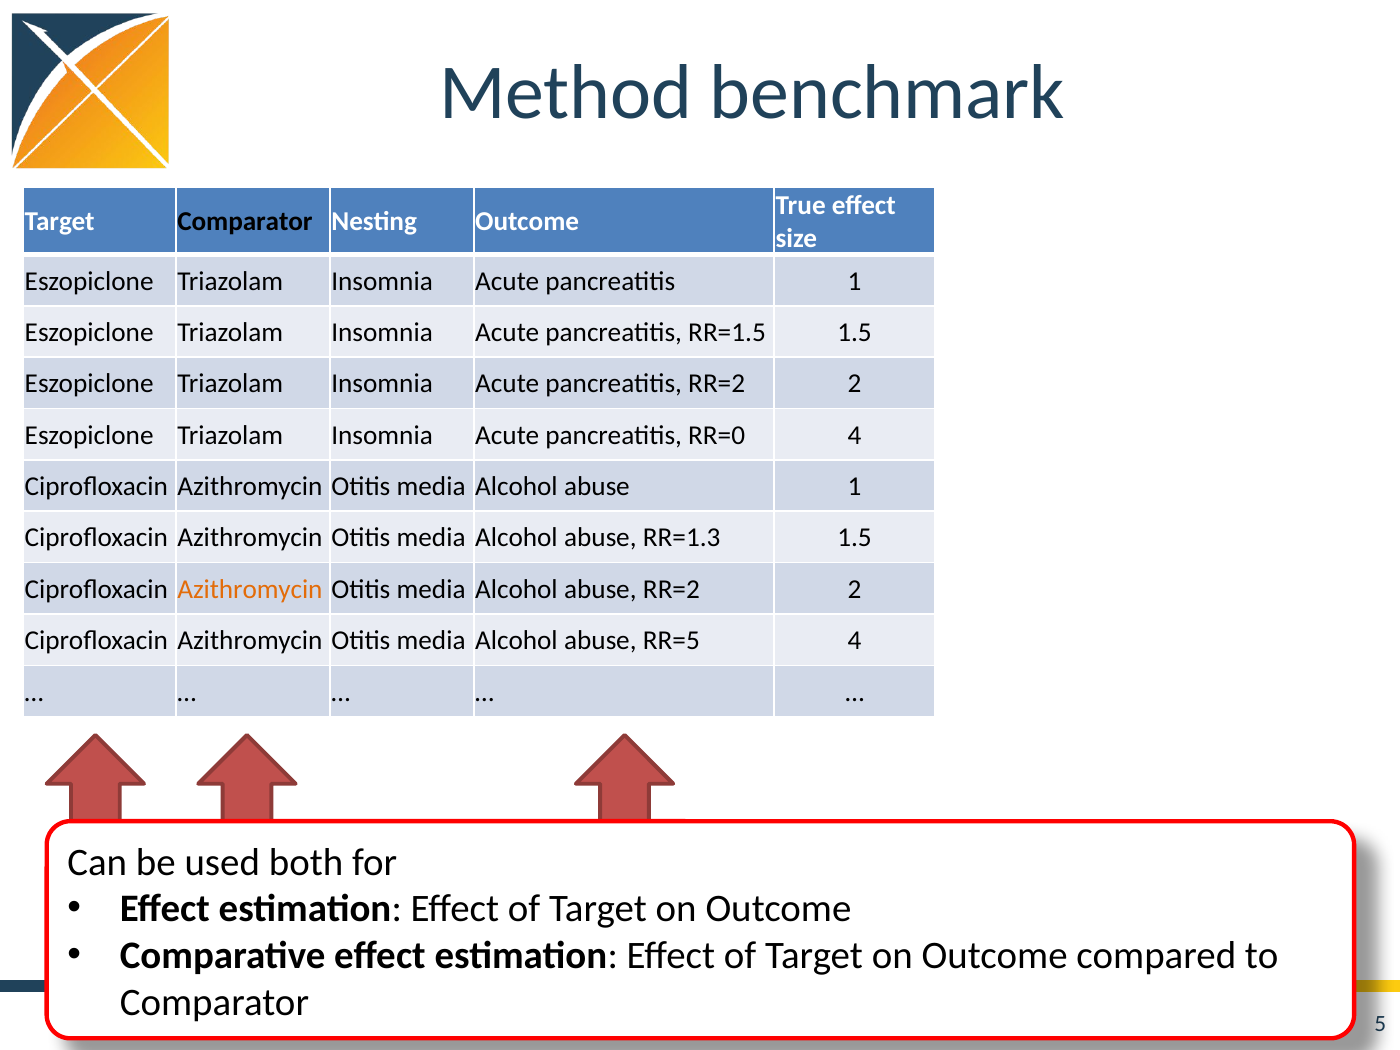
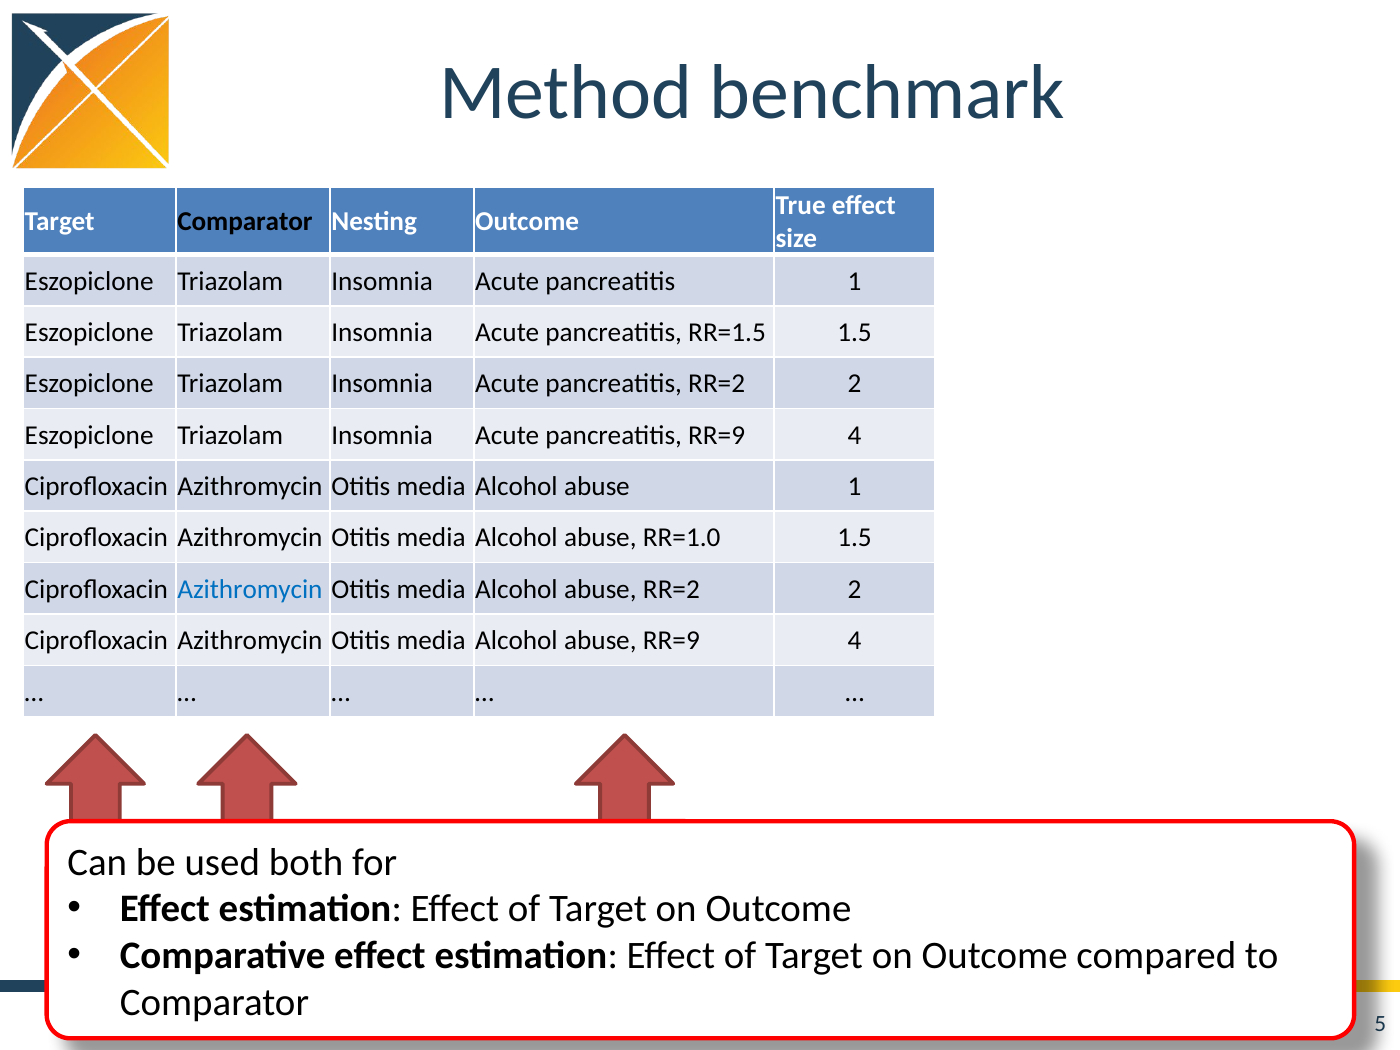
pancreatitis RR=0: RR=0 -> RR=9 (717, 435)
RR=1.3: RR=1.3 -> RR=1.0 (682, 538)
Azithromycin colour: orange -> blue (250, 589)
abuse RR=5: RR=5 -> RR=9 (671, 641)
